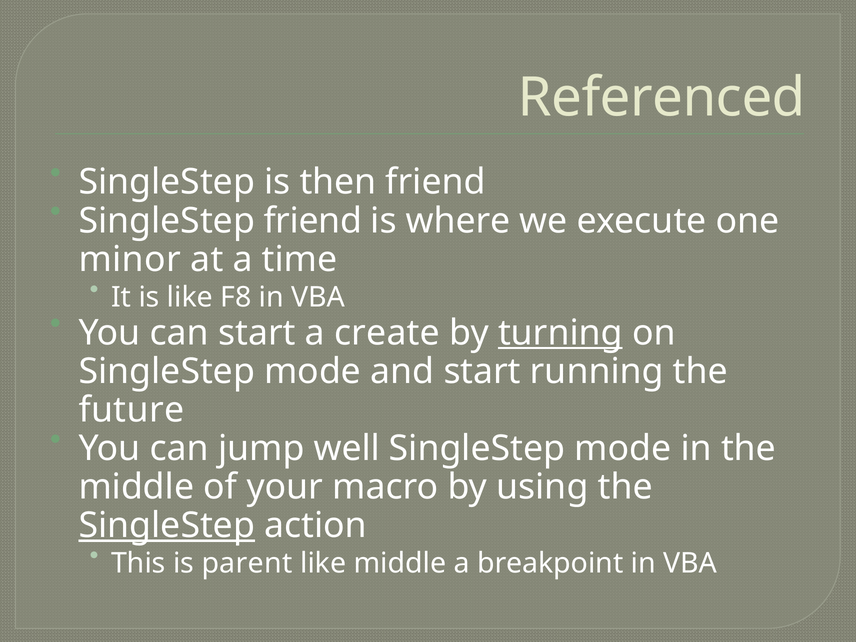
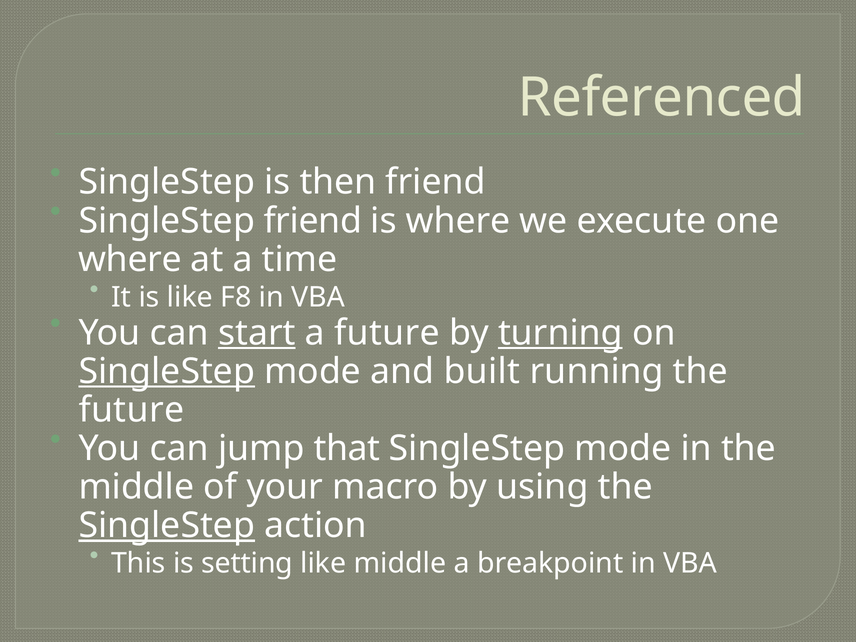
minor: minor -> where (130, 259)
start underline: none -> present (257, 333)
a create: create -> future (387, 333)
SingleStep underline: none -> present (167, 371)
and start: start -> built (482, 371)
well: well -> that (347, 448)
parent: parent -> setting (247, 563)
